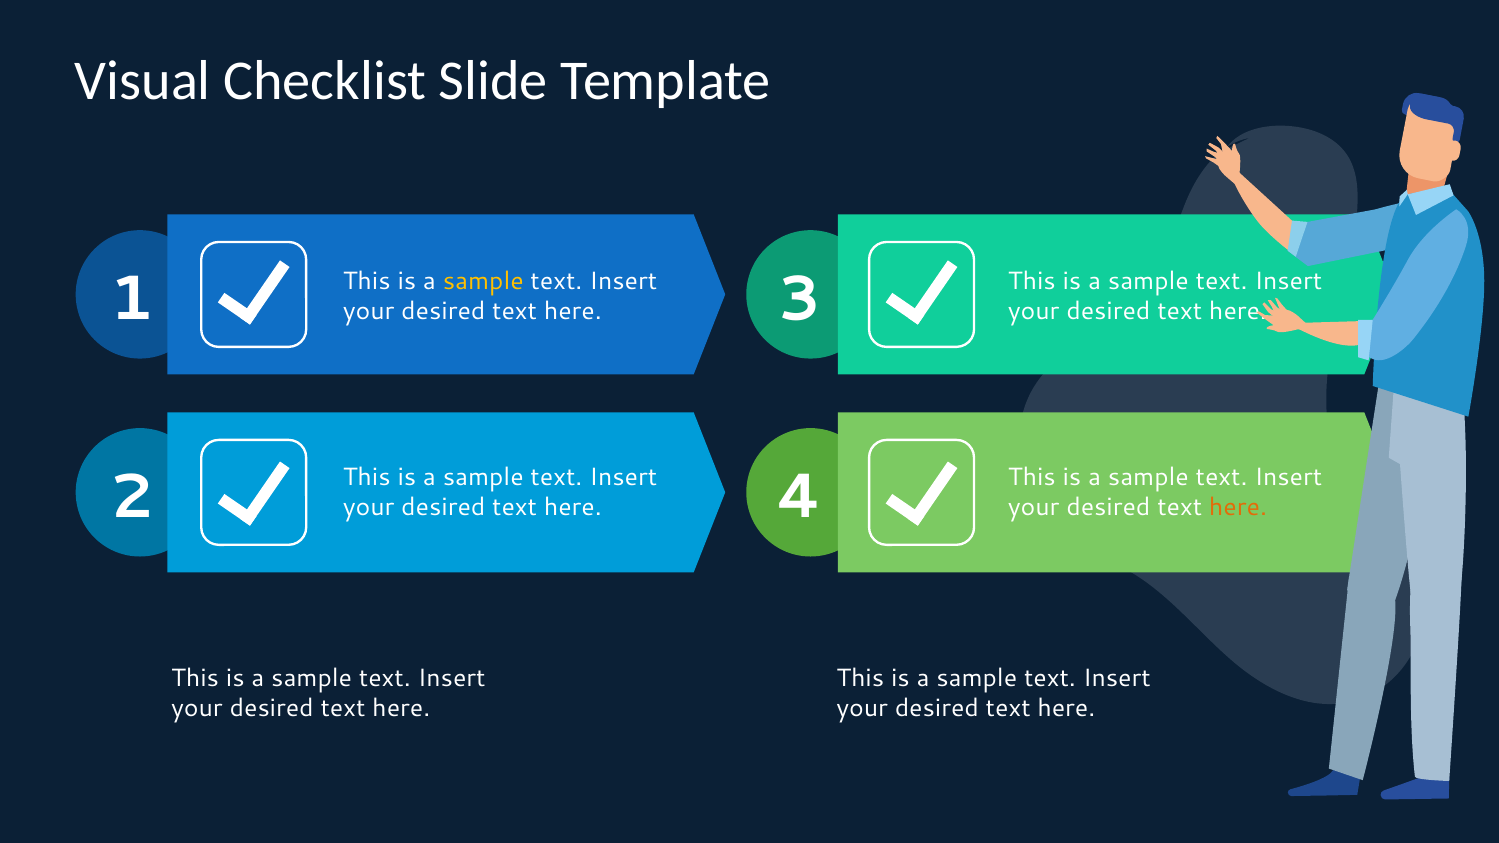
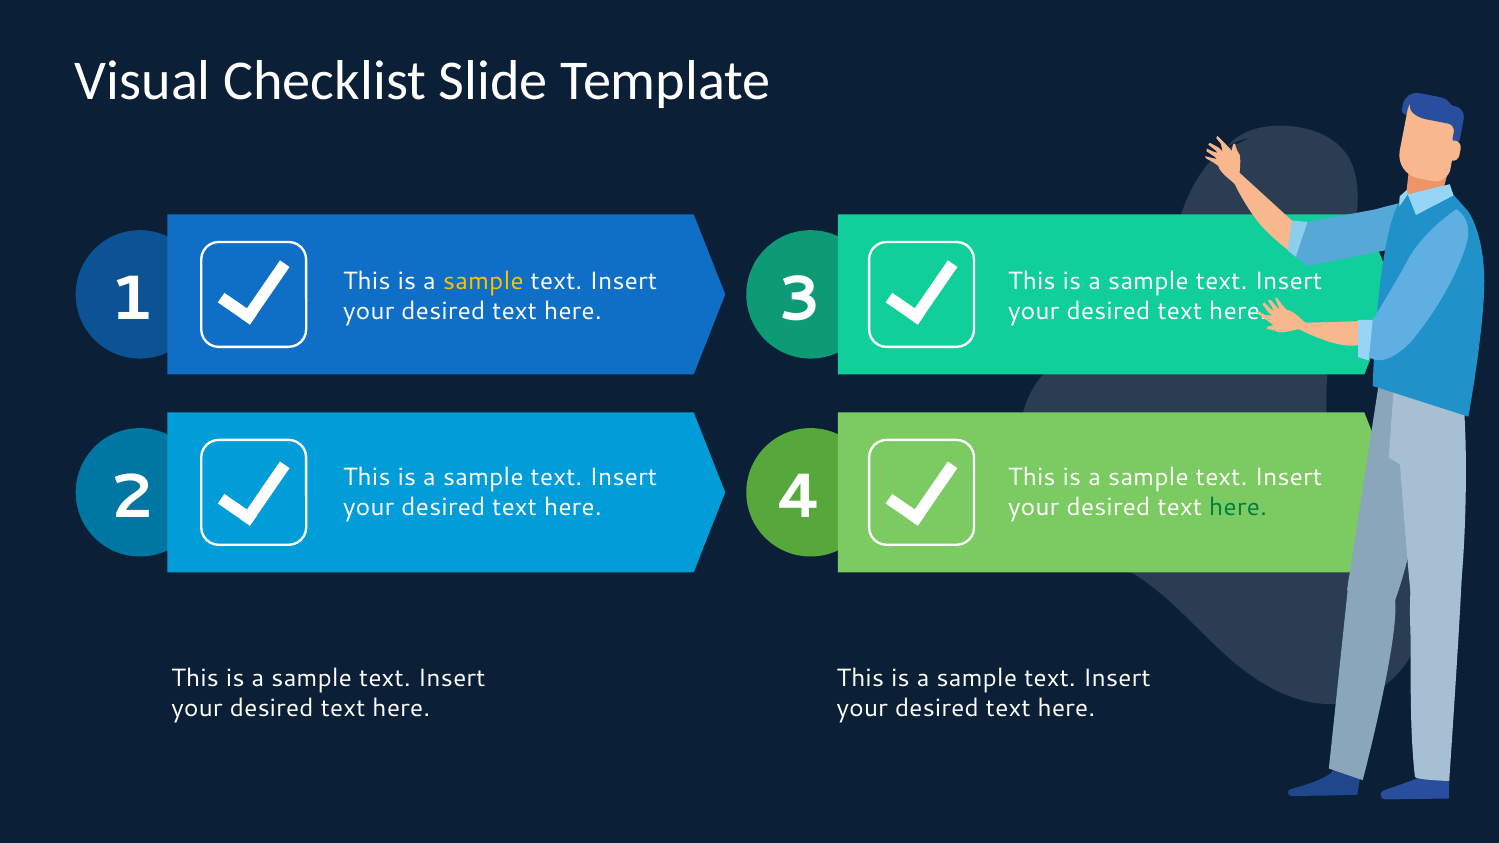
here colour: orange -> green (1238, 507)
